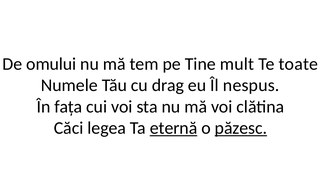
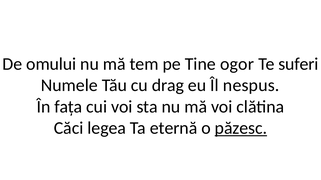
mult: mult -> ogor (237, 64)
toate: toate -> suferi (298, 64)
eternă underline: present -> none (174, 128)
